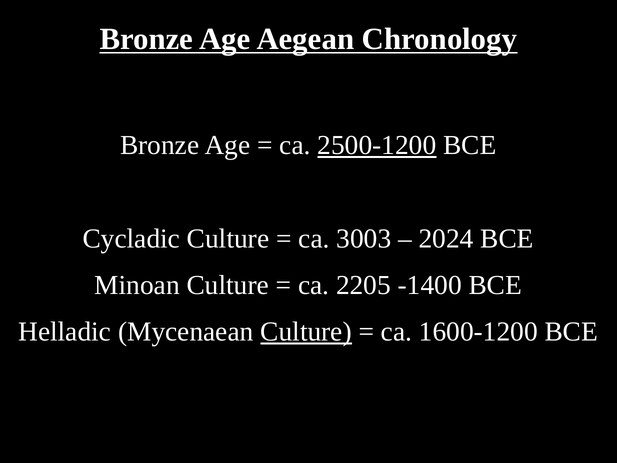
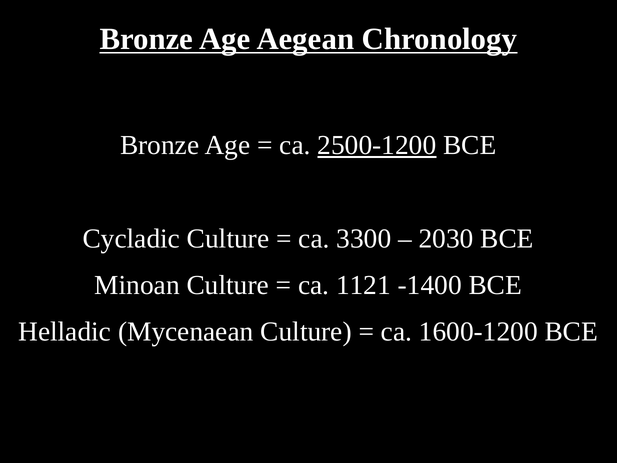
3003: 3003 -> 3300 (364, 238)
2024: 2024 -> 2030 (446, 238)
2205: 2205 -> 1121 (363, 285)
Culture underline: present -> none (306, 332)
